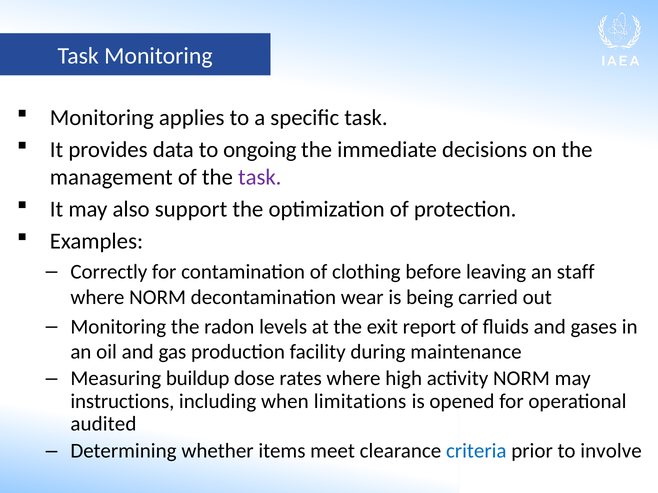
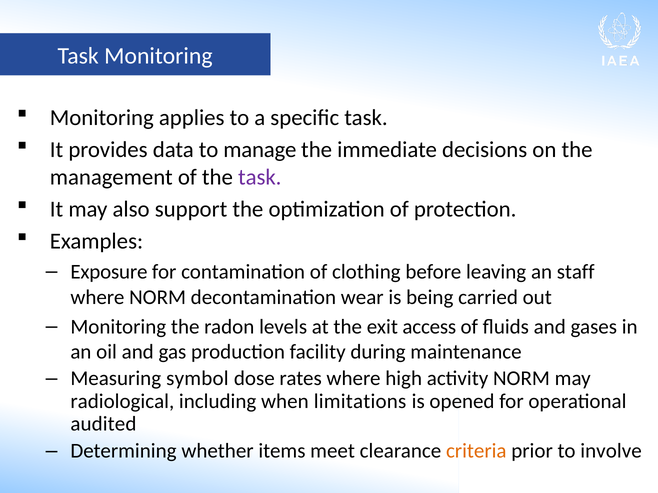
ongoing: ongoing -> manage (260, 150)
Correctly: Correctly -> Exposure (109, 272)
report: report -> access (429, 327)
buildup: buildup -> symbol (197, 379)
instructions: instructions -> radiological (122, 402)
criteria colour: blue -> orange (476, 451)
